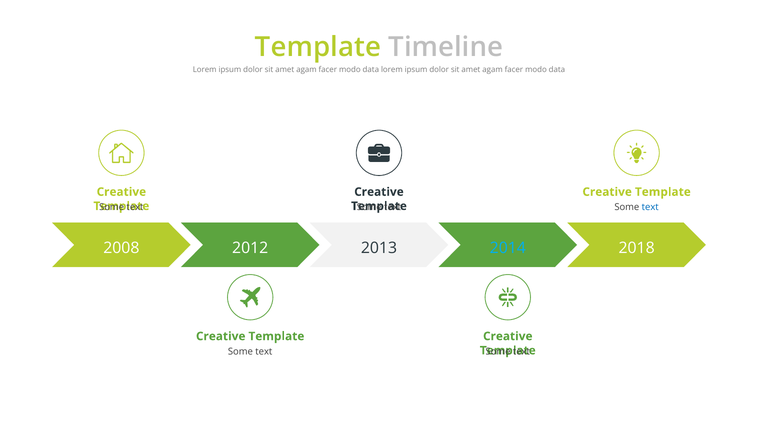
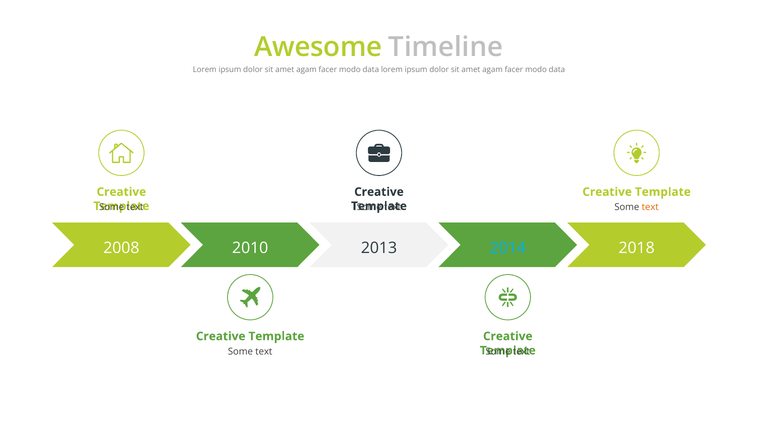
Template: Template -> Awesome (318, 47)
text colour: blue -> orange (650, 207)
2012: 2012 -> 2010 (250, 248)
